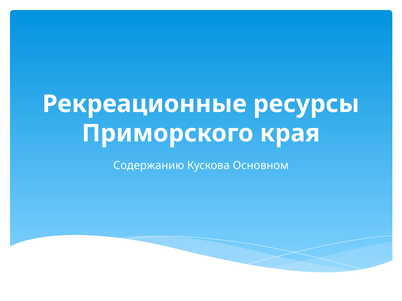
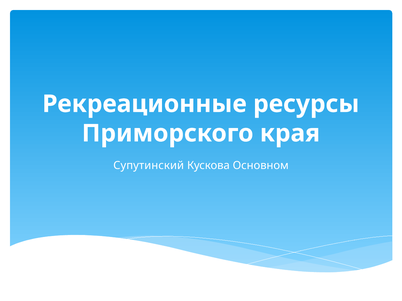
Содержанию: Содержанию -> Супутинский (149, 166)
